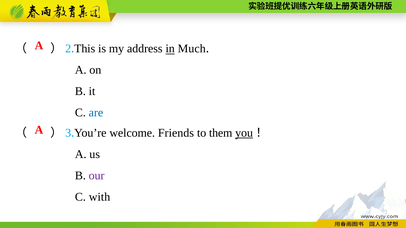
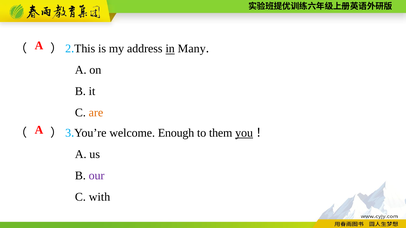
Much: Much -> Many (192, 49)
are colour: blue -> orange (96, 113)
Friends: Friends -> Enough (176, 133)
